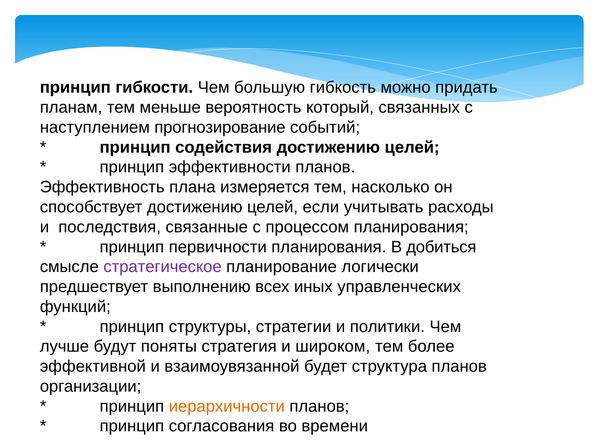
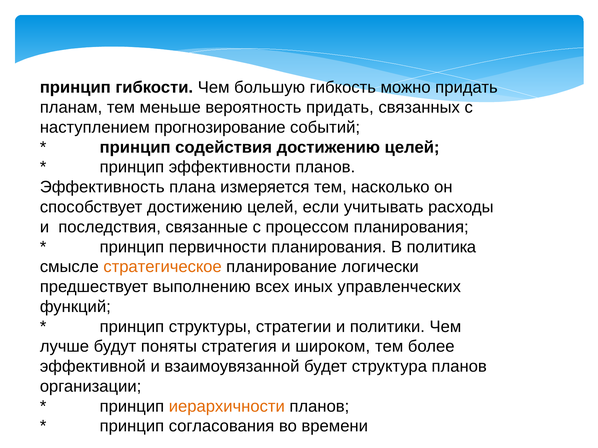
вероятность который: который -> придать (340, 108)
добиться: добиться -> политика (441, 247)
стратегическое colour: purple -> orange (163, 267)
